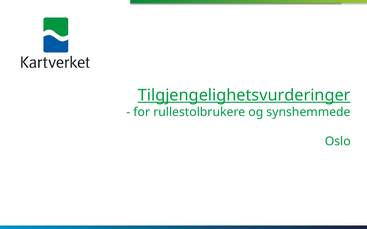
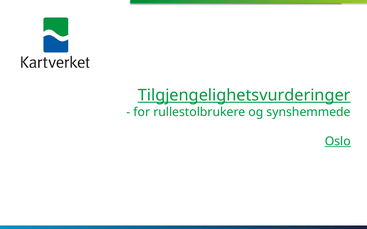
Oslo underline: none -> present (338, 142)
